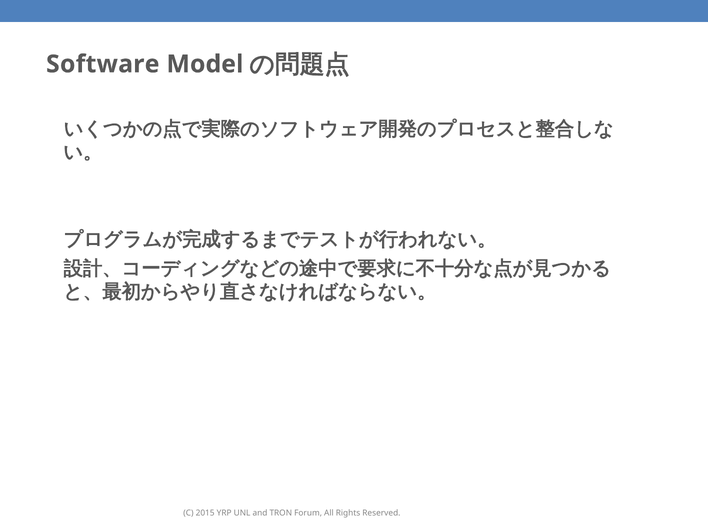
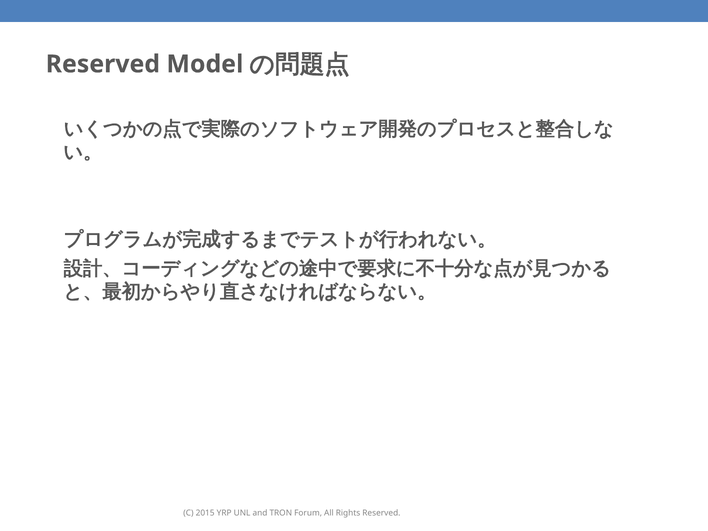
Software: Software -> Reserved (103, 64)
